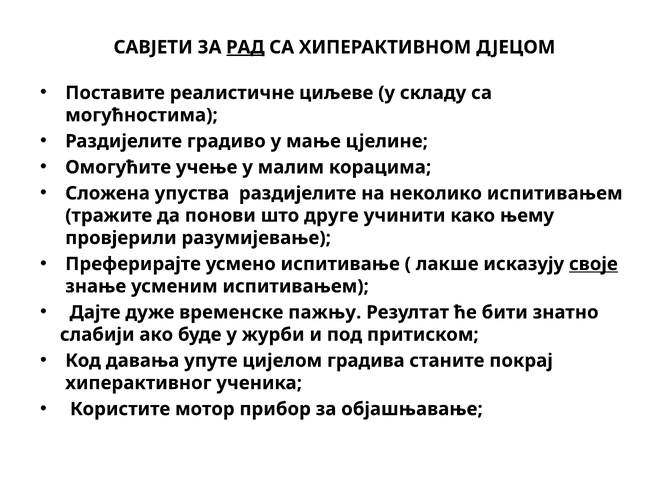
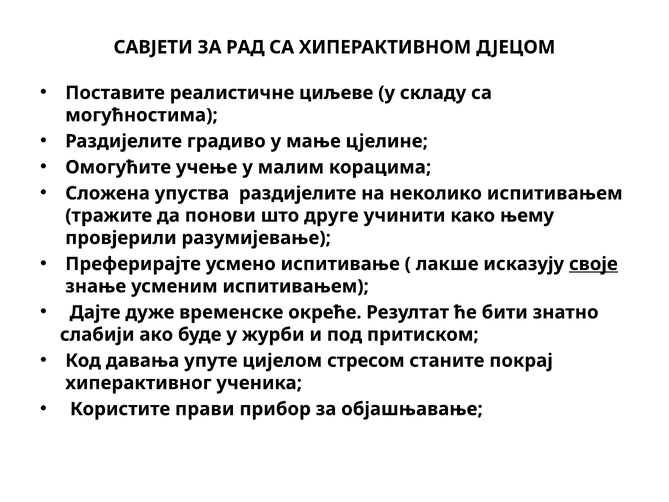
РАД underline: present -> none (245, 47)
пажњу: пажњу -> окреће (325, 312)
градива: градива -> стресом (366, 360)
мотор: мотор -> прави (205, 409)
